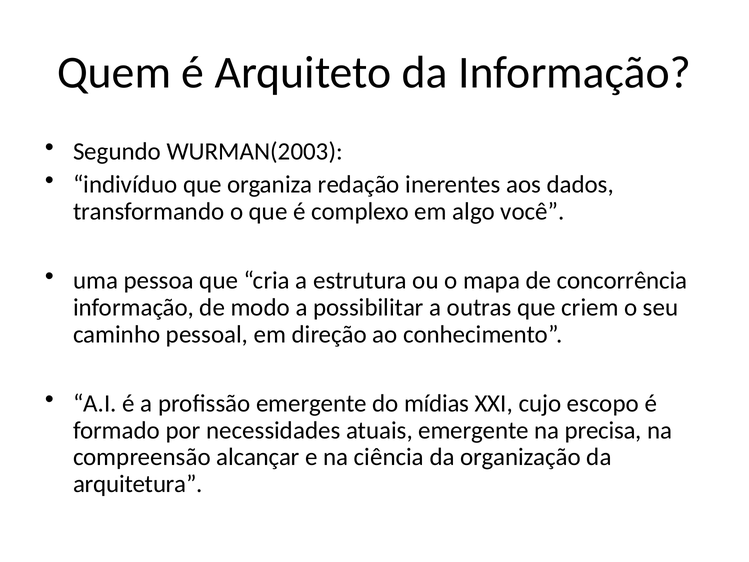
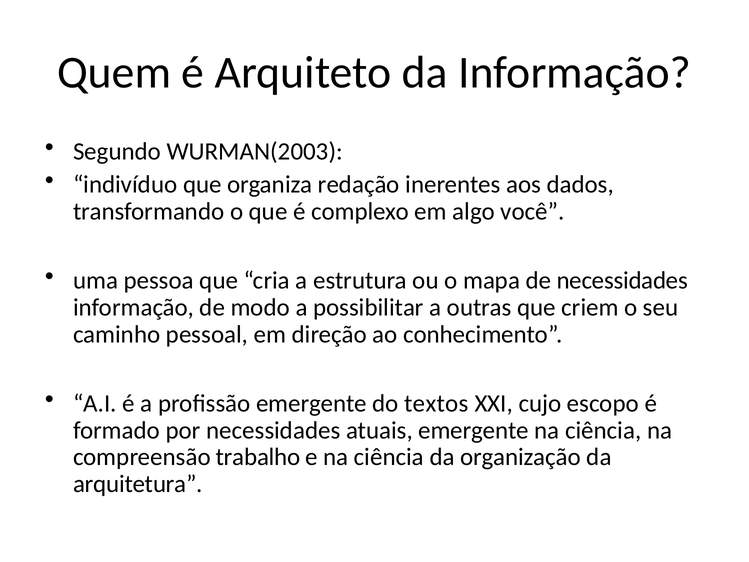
de concorrência: concorrência -> necessidades (622, 280)
mídias: mídias -> textos (436, 403)
precisa: precisa -> ciência (603, 430)
alcançar: alcançar -> trabalho (258, 457)
